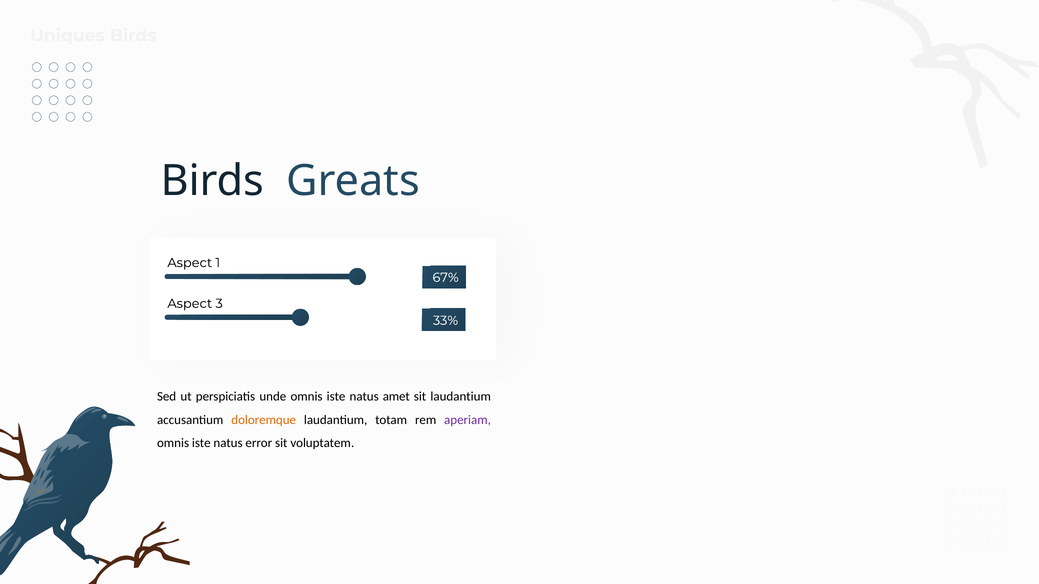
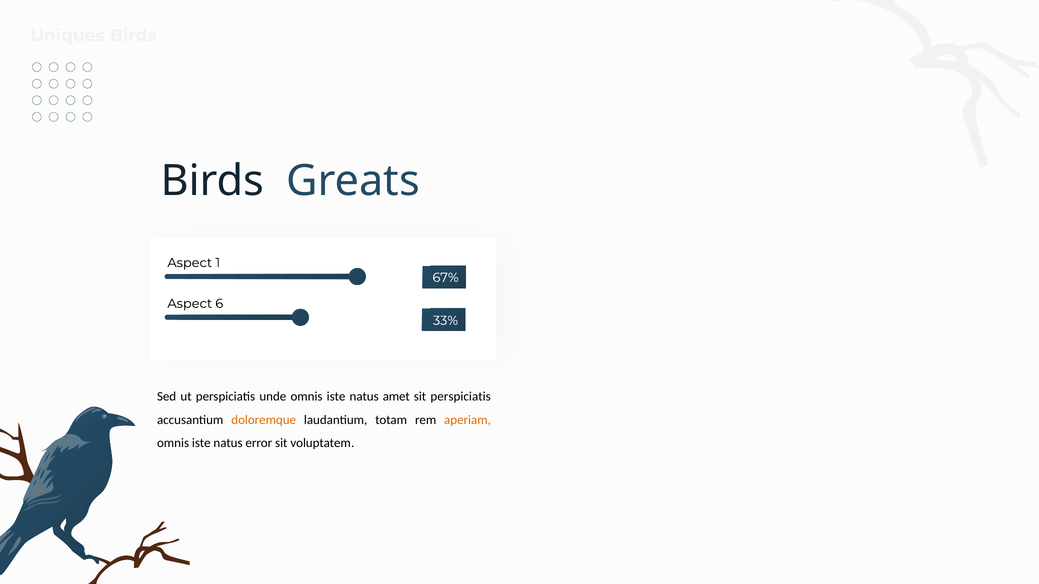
3: 3 -> 6 (219, 304)
sit laudantium: laudantium -> perspiciatis (461, 397)
aperiam colour: purple -> orange (468, 420)
